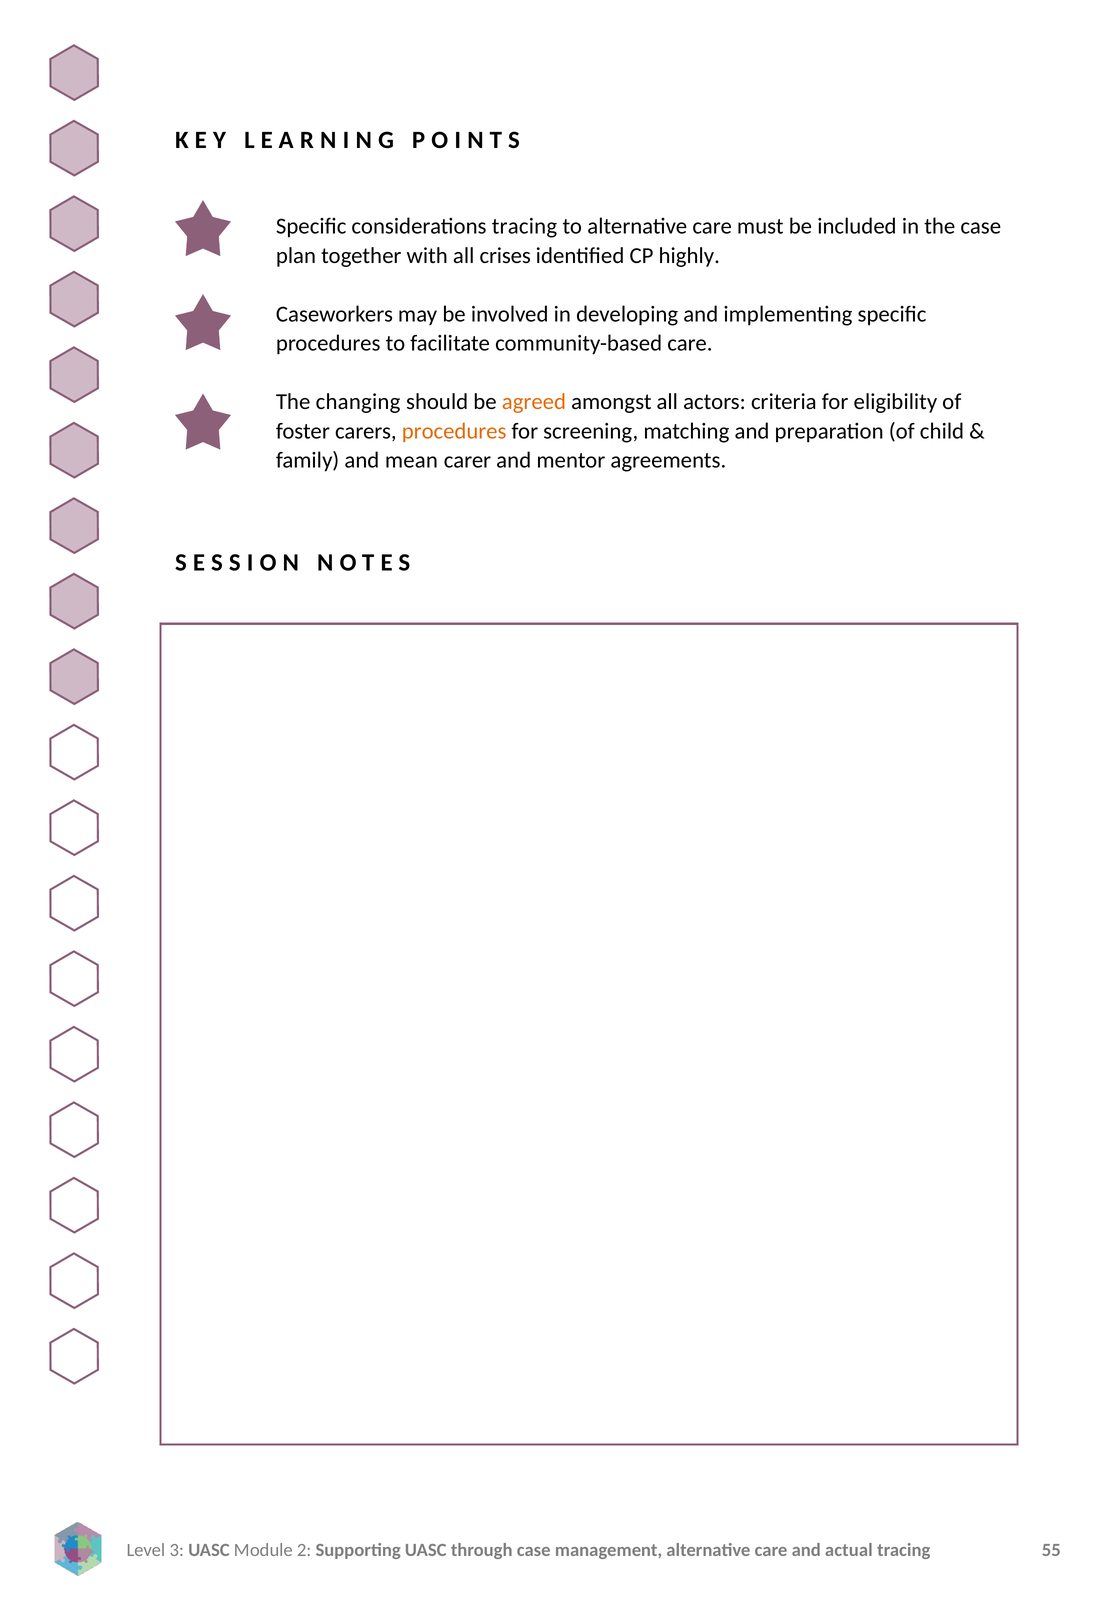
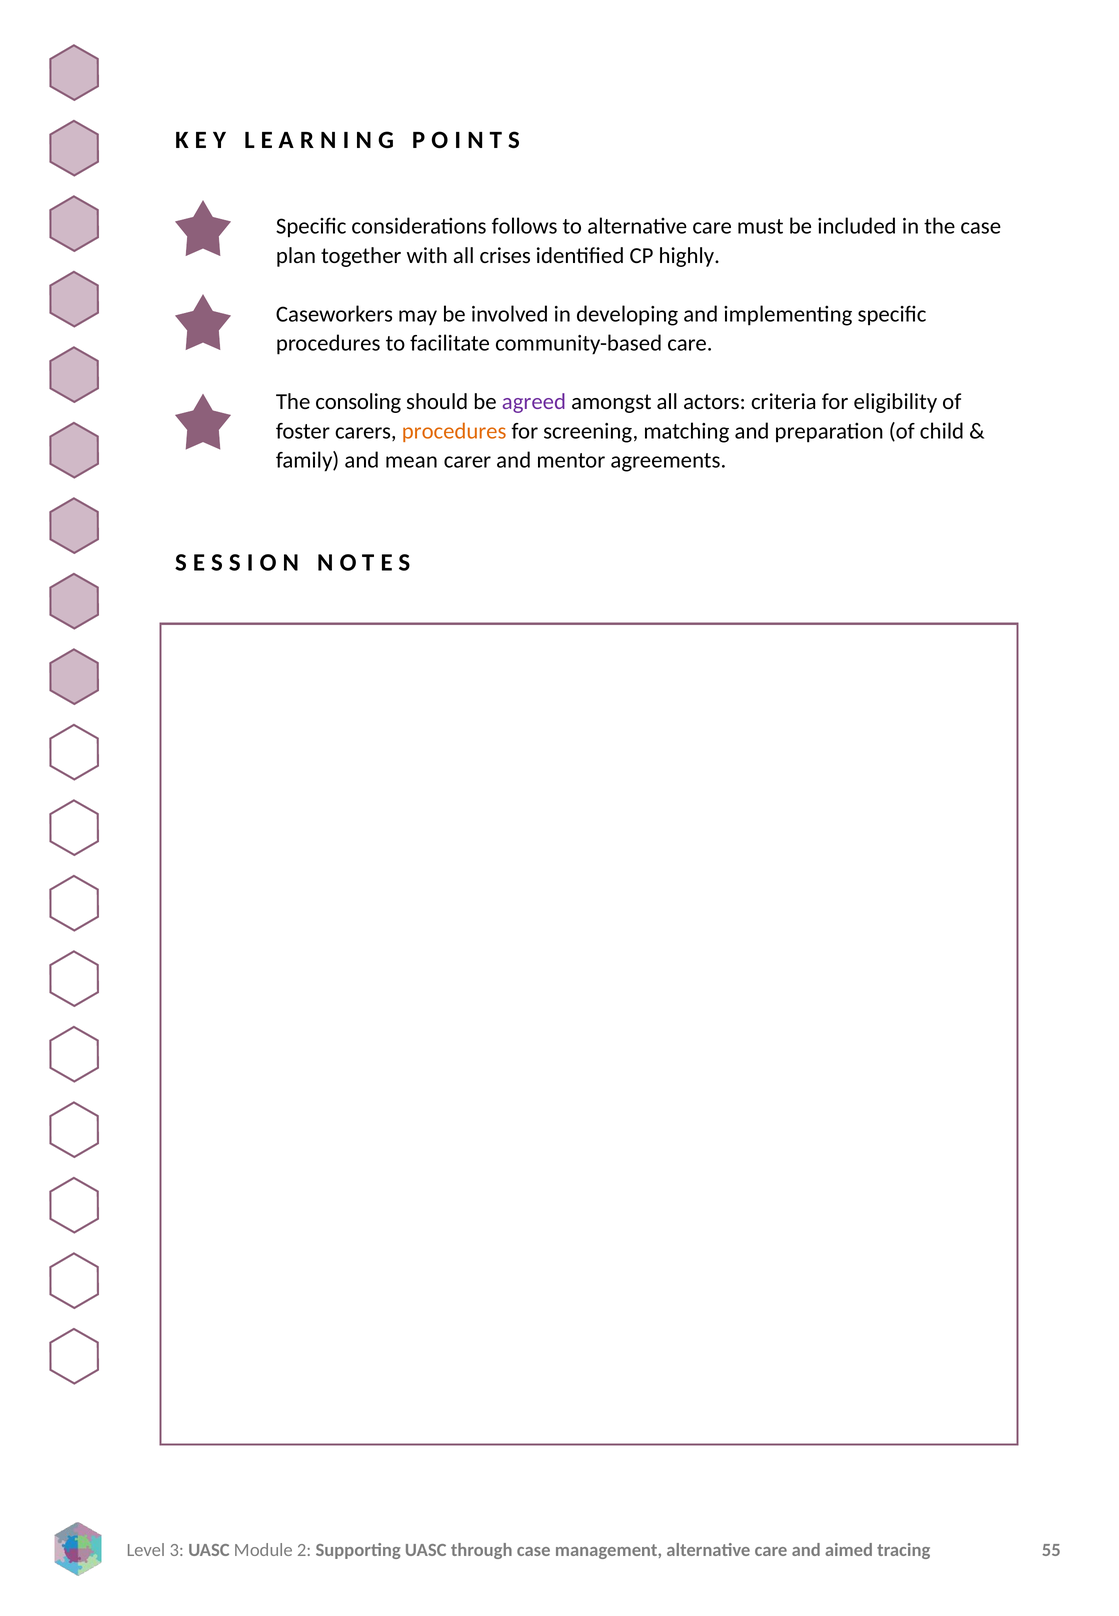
considerations tracing: tracing -> follows (525, 226)
changing: changing -> consoling (358, 402)
agreed colour: orange -> purple (534, 402)
actual: actual -> aimed (849, 1551)
